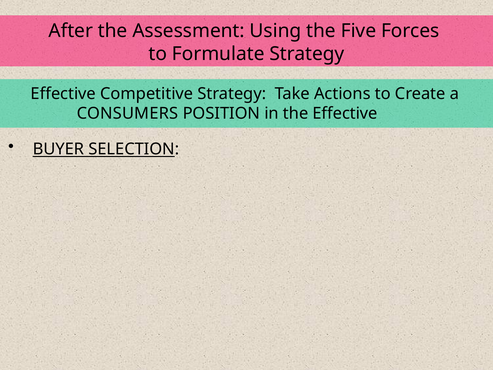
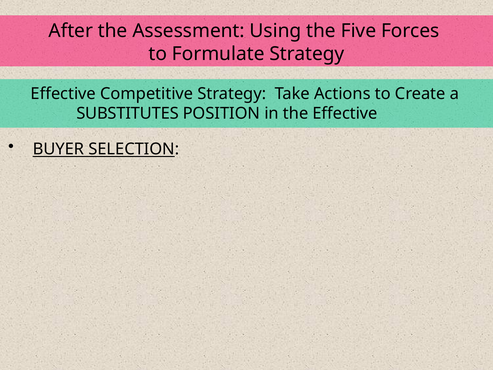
CONSUMERS: CONSUMERS -> SUBSTITUTES (128, 113)
